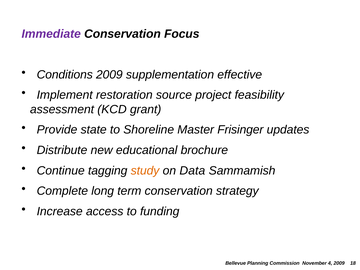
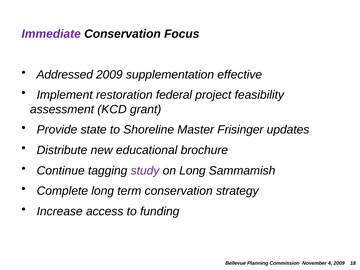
Conditions: Conditions -> Addressed (65, 75)
source: source -> federal (174, 95)
study colour: orange -> purple (145, 171)
on Data: Data -> Long (192, 171)
